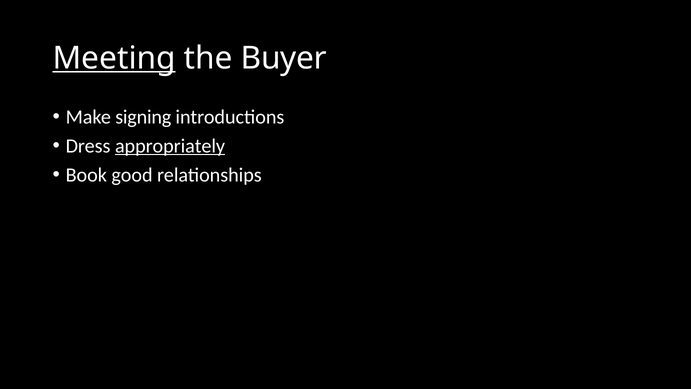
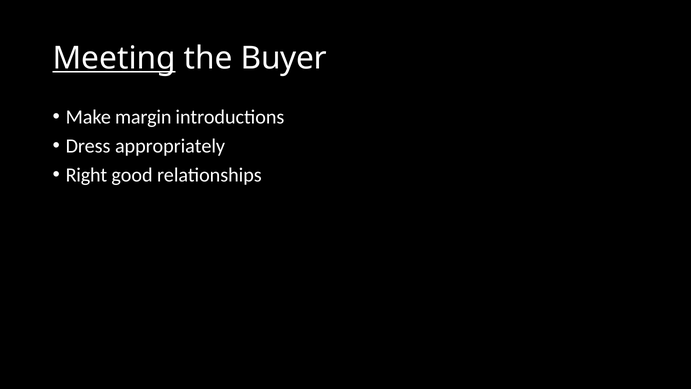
signing: signing -> margin (143, 117)
appropriately underline: present -> none (170, 146)
Book: Book -> Right (86, 175)
